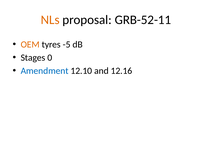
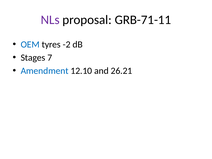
NLs colour: orange -> purple (50, 20)
GRB-52-11: GRB-52-11 -> GRB-71-11 (143, 20)
OEM colour: orange -> blue (30, 44)
-5: -5 -> -2 (67, 44)
0: 0 -> 7 (50, 58)
12.16: 12.16 -> 26.21 (122, 71)
